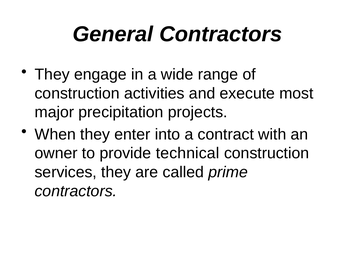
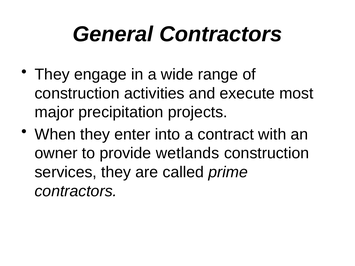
technical: technical -> wetlands (188, 153)
